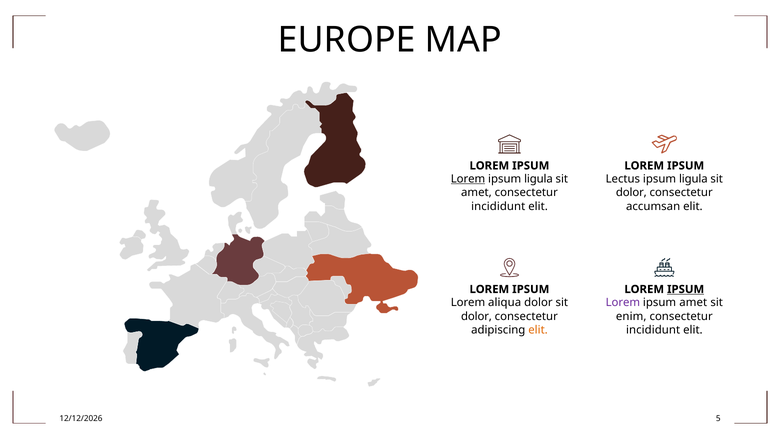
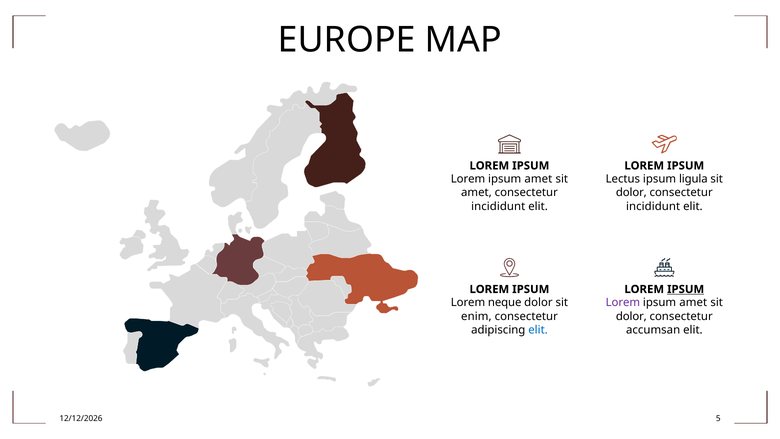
Lorem underline: present -> none (468, 179)
ligula: ligula -> amet (538, 179)
accumsan: accumsan -> incididunt (653, 206)
aliqua: aliqua -> neque (505, 302)
dolor: dolor -> enim (476, 316)
enim: enim -> dolor (631, 316)
elit colour: orange -> blue (538, 330)
incididunt: incididunt -> accumsan (653, 330)
